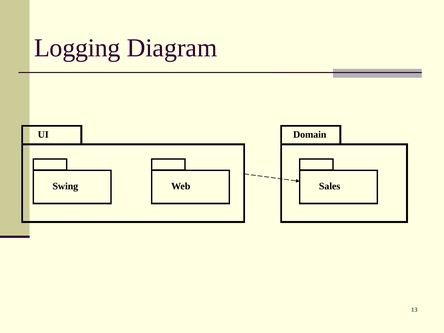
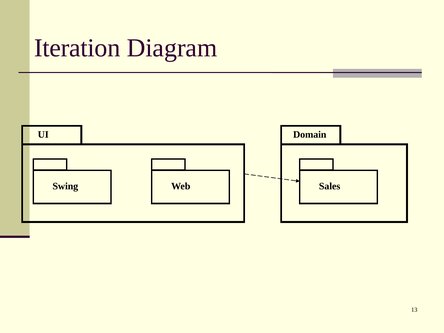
Logging: Logging -> Iteration (77, 48)
